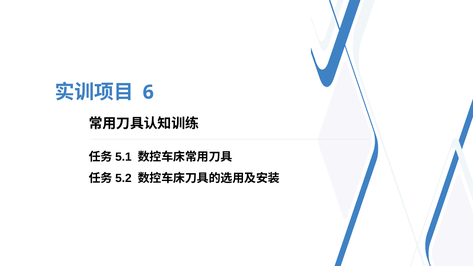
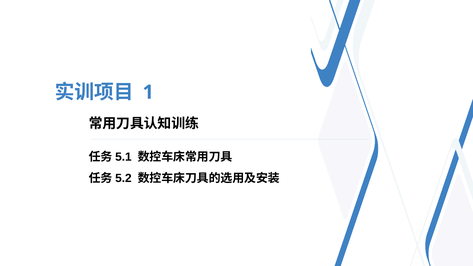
6: 6 -> 1 (148, 92)
